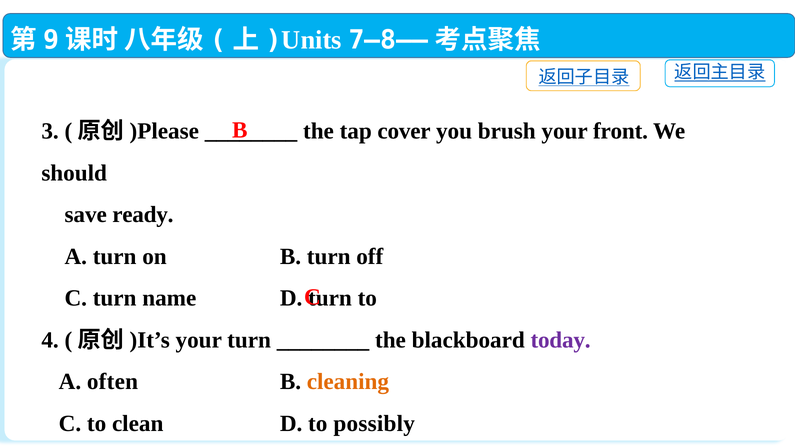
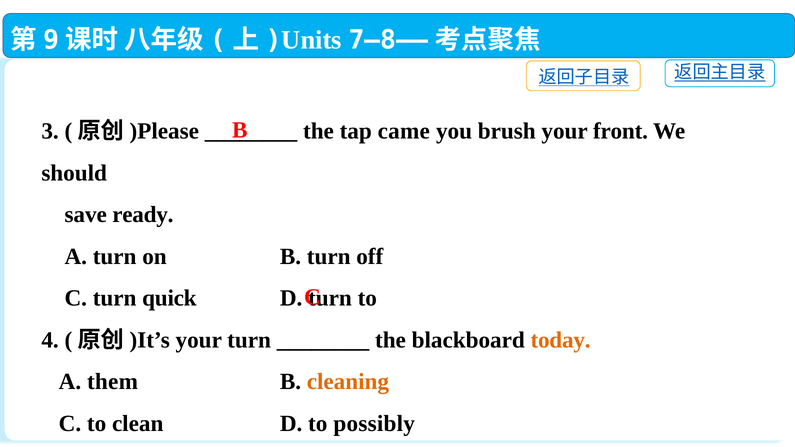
cover: cover -> came (404, 131)
name: name -> quick (169, 298)
today colour: purple -> orange (561, 340)
often: often -> them (112, 382)
